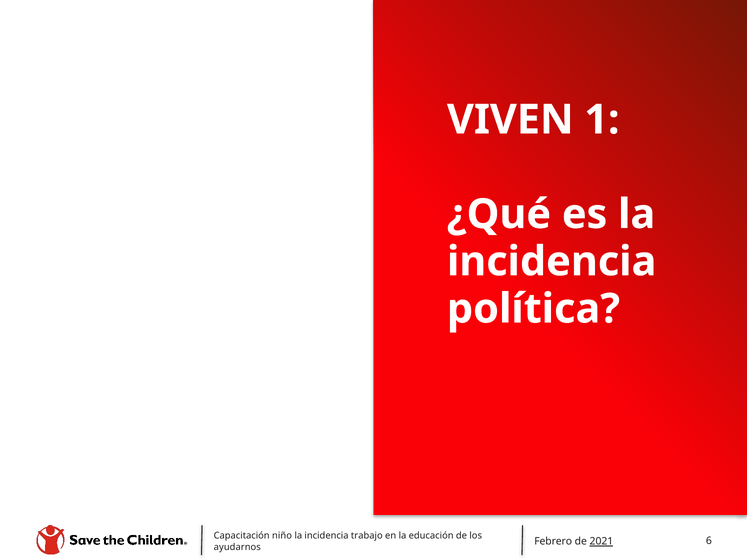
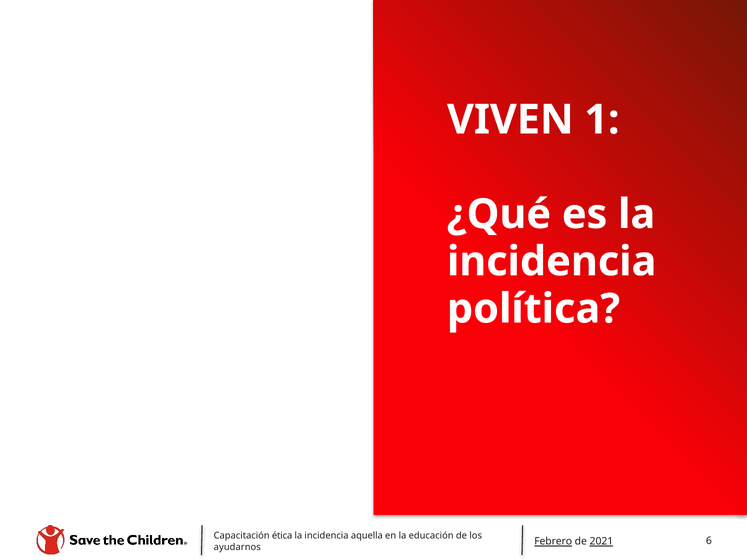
niño: niño -> ética (282, 536)
trabajo: trabajo -> aquella (367, 536)
Febrero underline: none -> present (553, 542)
